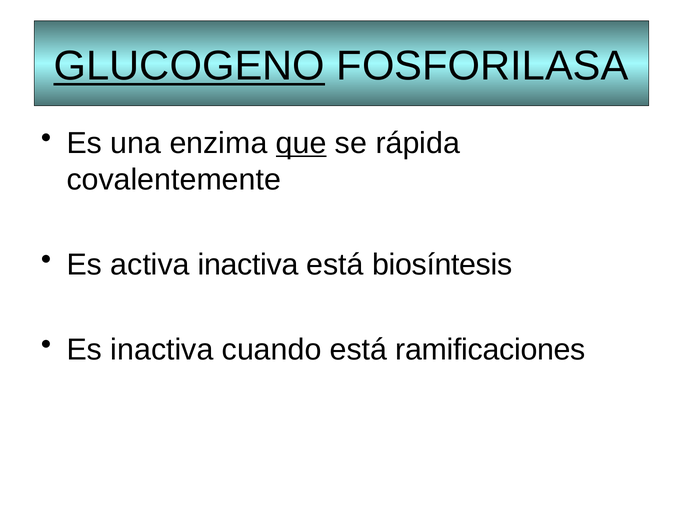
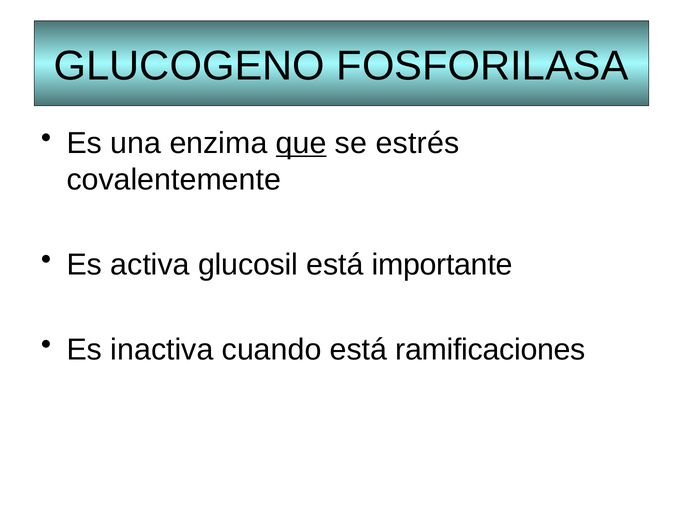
GLUCOGENO underline: present -> none (189, 66)
rápida: rápida -> estrés (418, 143)
activa inactiva: inactiva -> glucosil (248, 265)
biosíntesis: biosíntesis -> importante (442, 265)
